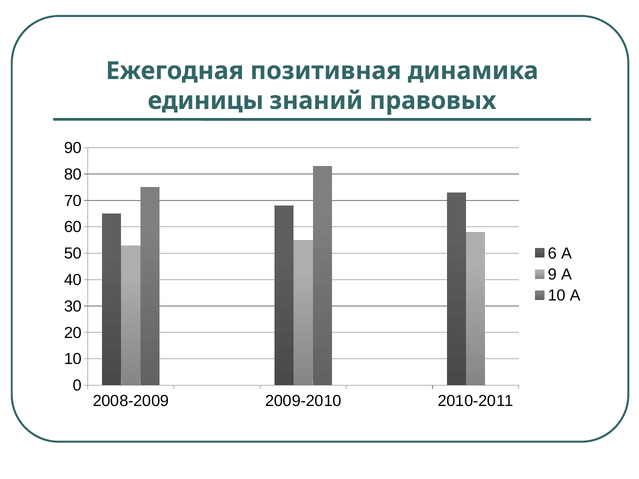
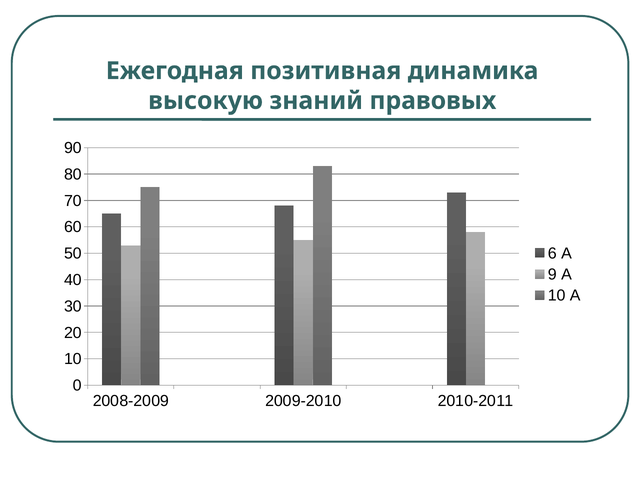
единицы: единицы -> высокую (206, 101)
